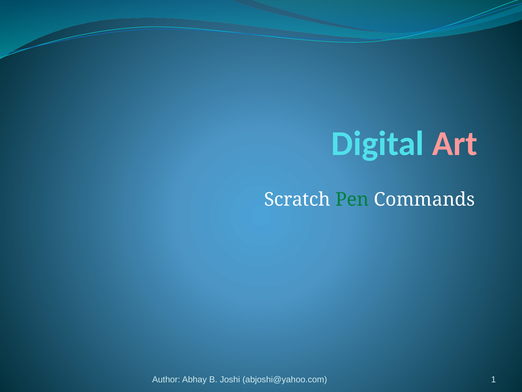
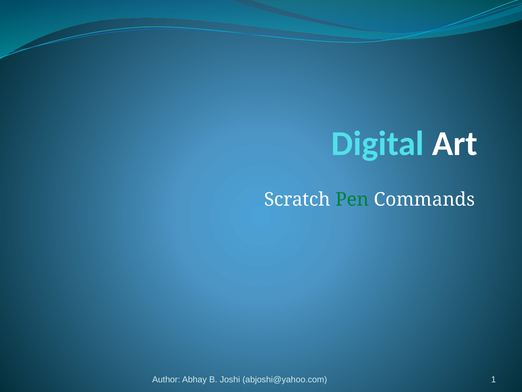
Art colour: pink -> white (455, 143)
